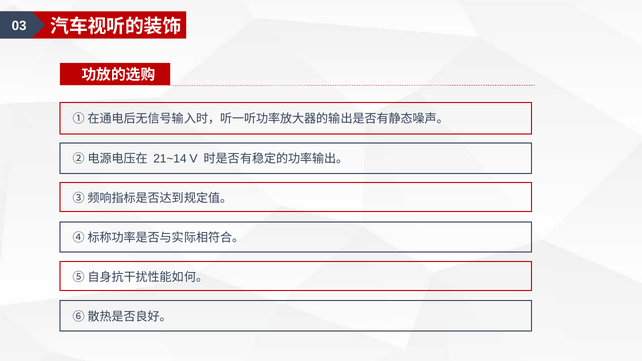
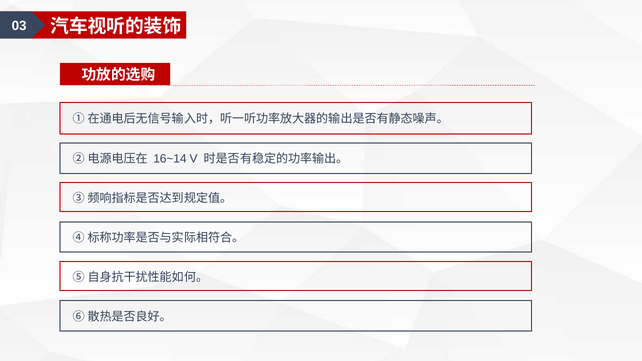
21~14: 21~14 -> 16~14 (170, 159)
